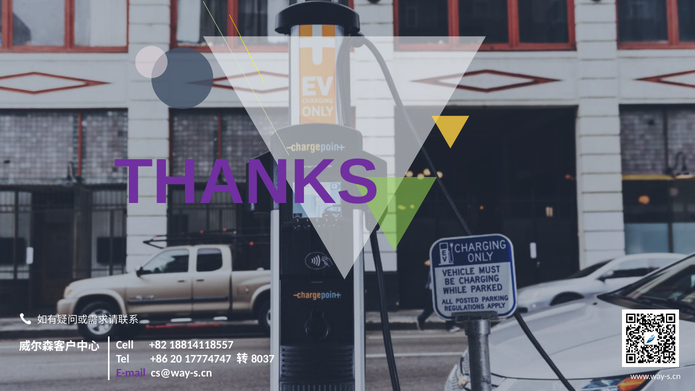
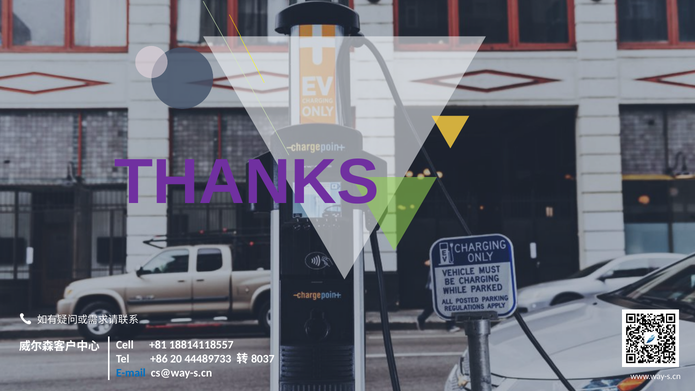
+82: +82 -> +81 (158, 345)
17774747: 17774747 -> 44489733 (208, 359)
E-mail colour: purple -> blue (131, 373)
